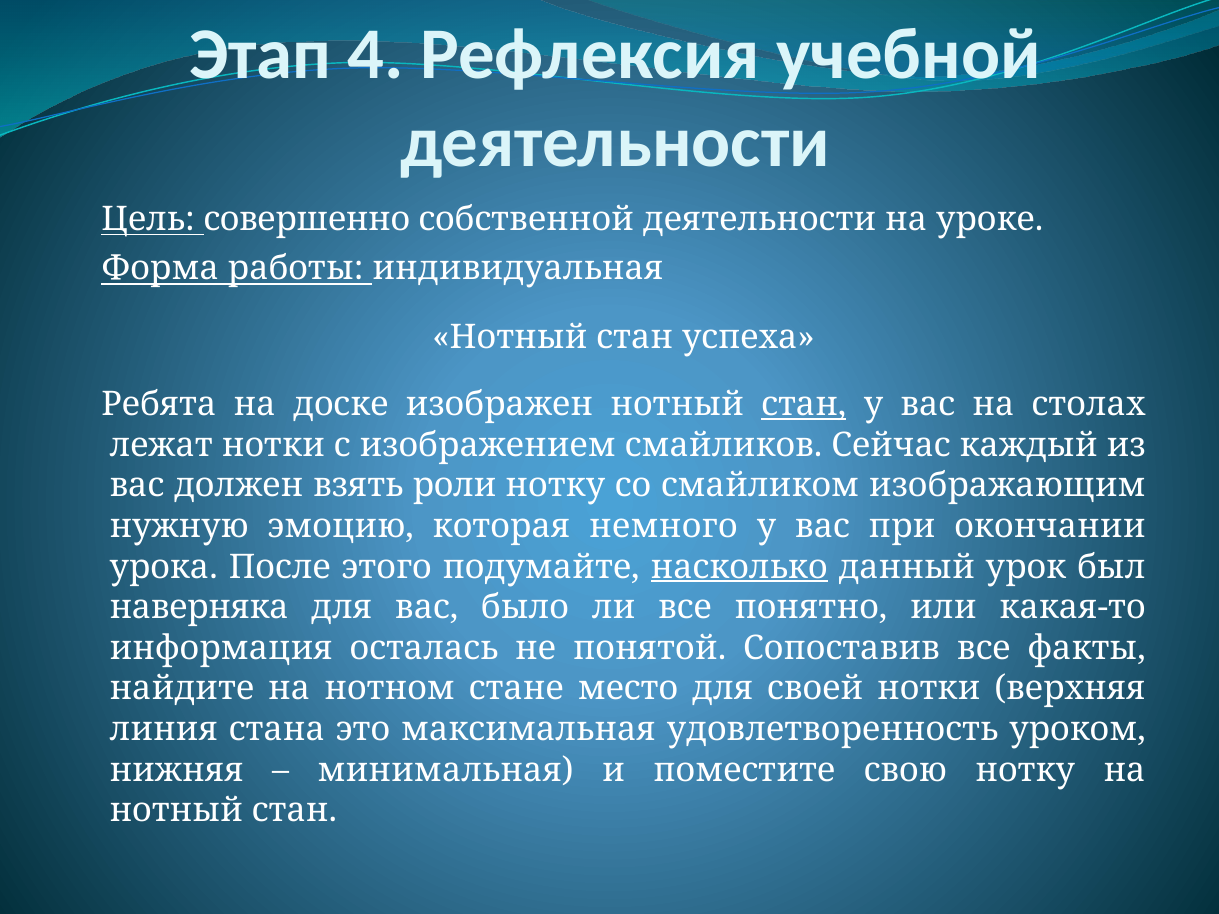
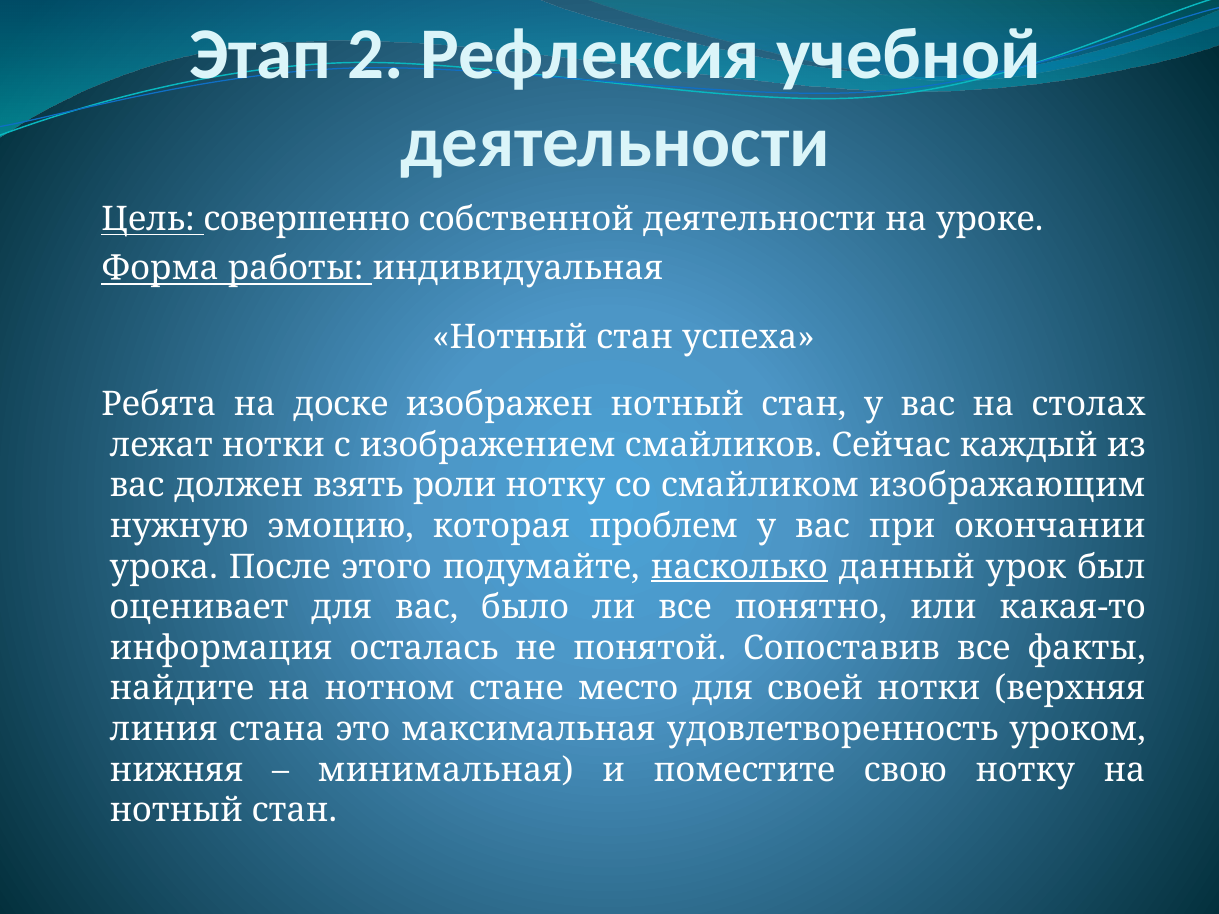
4: 4 -> 2 (376, 55)
стан underline: present -> none (804, 404)
немного: немного -> проблем (664, 526)
наверняка: наверняка -> оценивает (199, 608)
